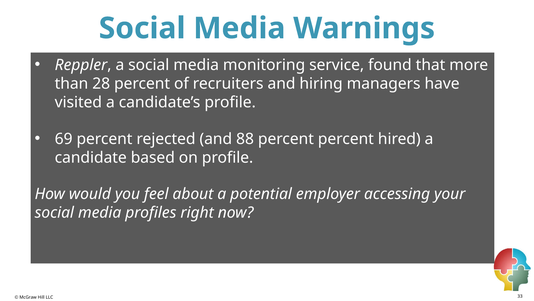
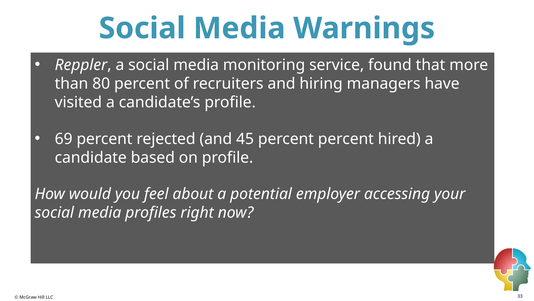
28: 28 -> 80 (101, 83)
88: 88 -> 45 (245, 139)
